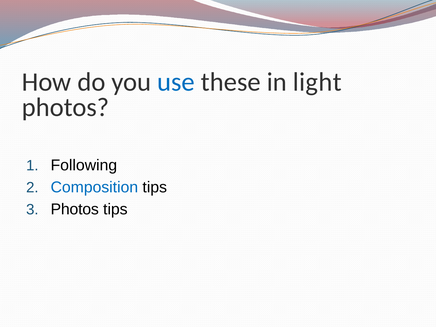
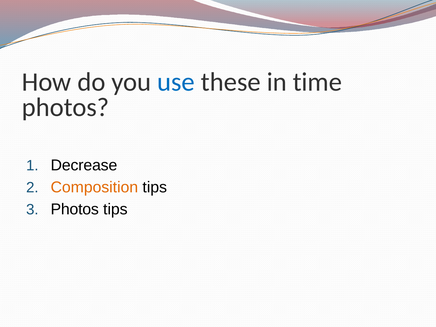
light: light -> time (317, 82)
Following: Following -> Decrease (84, 165)
Composition colour: blue -> orange (94, 187)
